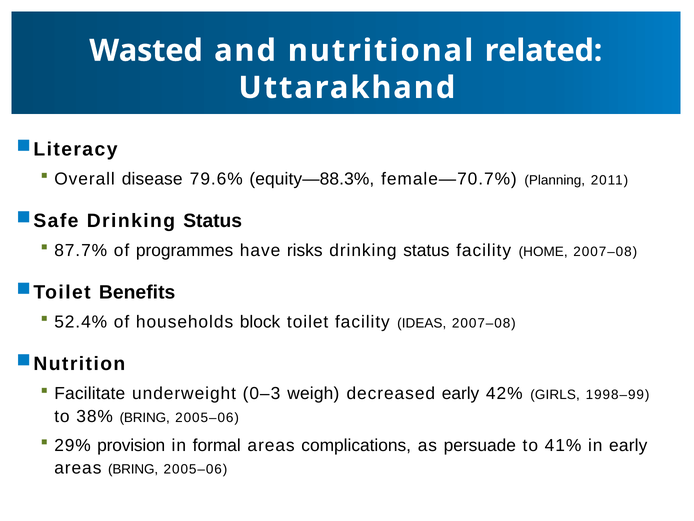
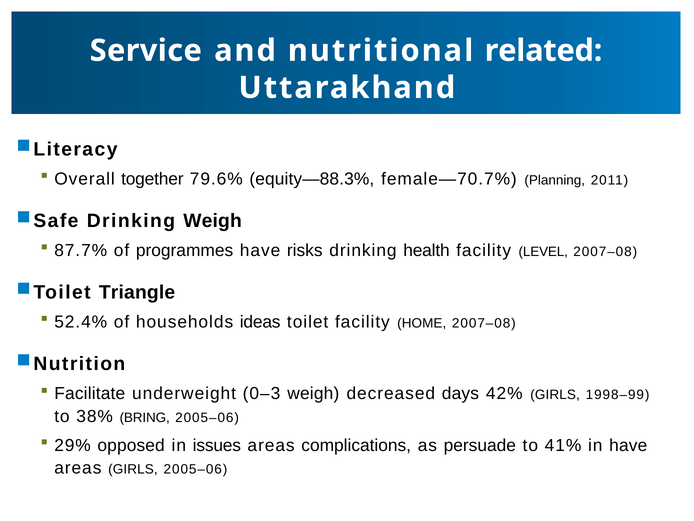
Wasted: Wasted -> Service (146, 51)
disease: disease -> together (152, 179)
Status: Status -> Weigh (213, 221)
status: status -> health (426, 250)
HOME: HOME -> LEVEL (543, 252)
Benefits: Benefits -> Triangle (137, 292)
block: block -> ideas (260, 322)
IDEAS: IDEAS -> HOME (422, 323)
decreased early: early -> days (460, 393)
provision: provision -> opposed (131, 445)
formal: formal -> issues (217, 445)
in early: early -> have (628, 445)
areas BRING: BRING -> GIRLS (133, 469)
